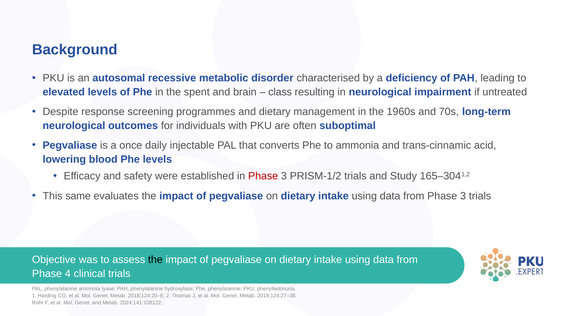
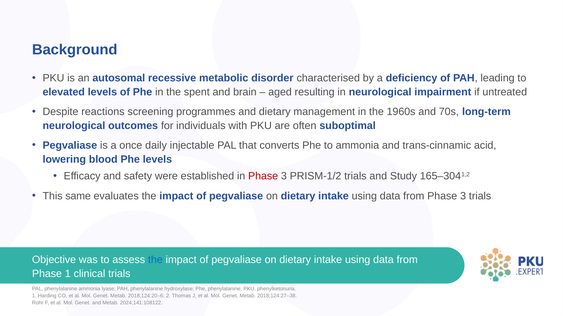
class: class -> aged (280, 92)
response: response -> reactions (103, 112)
the colour: black -> blue (155, 260)
Phase 4: 4 -> 1 (68, 274)
